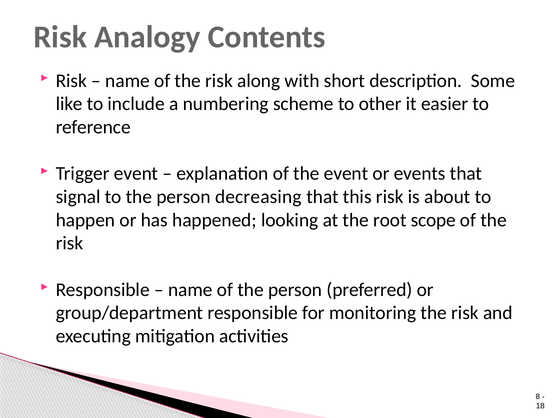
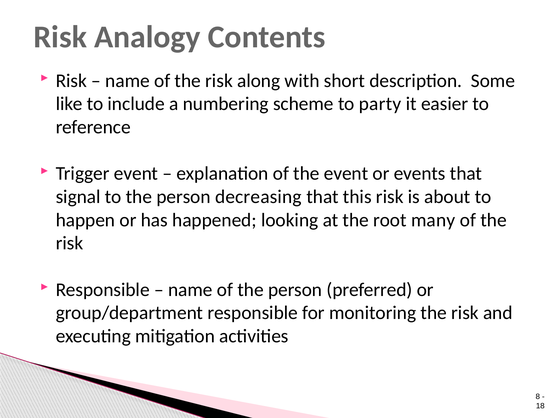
other: other -> party (380, 104)
scope: scope -> many (433, 220)
